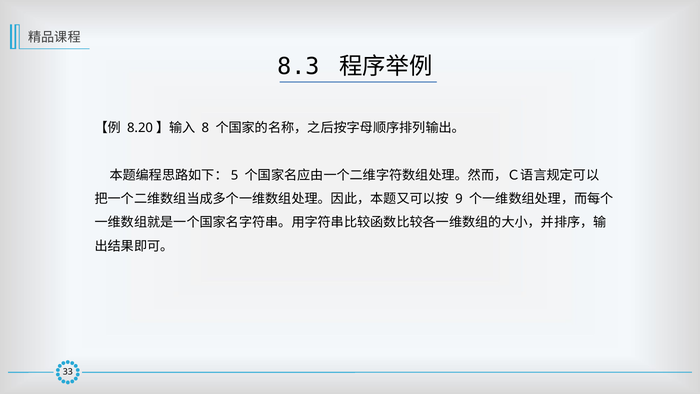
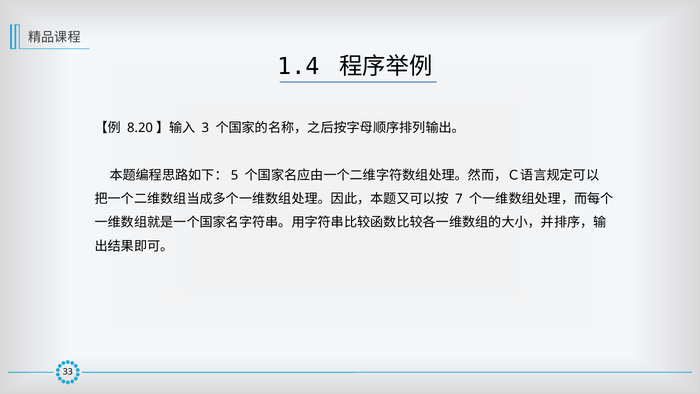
8.3: 8.3 -> 1.4 (298, 67)
8: 8 -> 3 (205, 128)
9: 9 -> 7 (459, 199)
